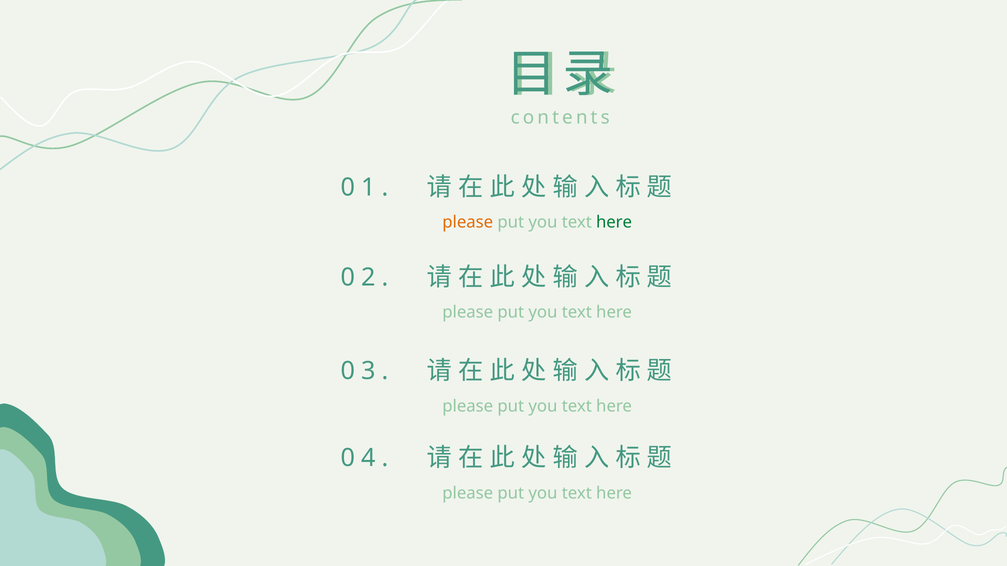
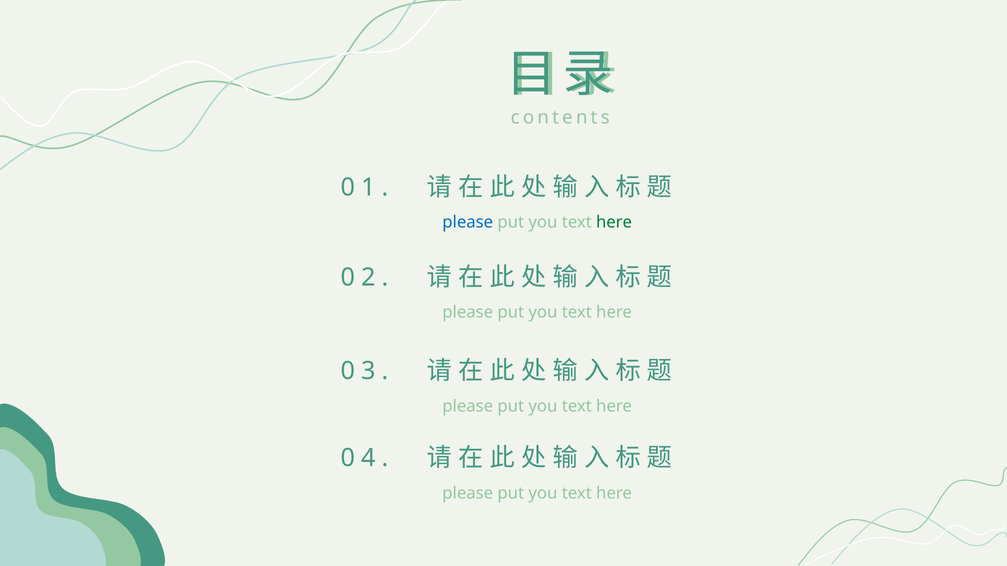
please colour: orange -> blue (468, 222)
